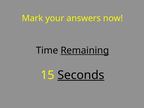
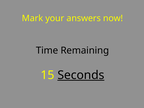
Remaining underline: present -> none (85, 50)
